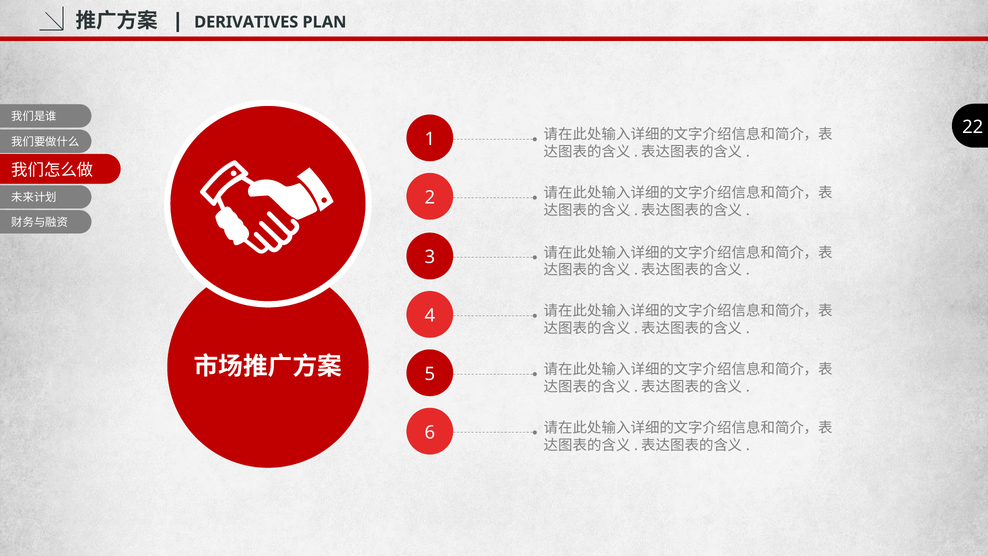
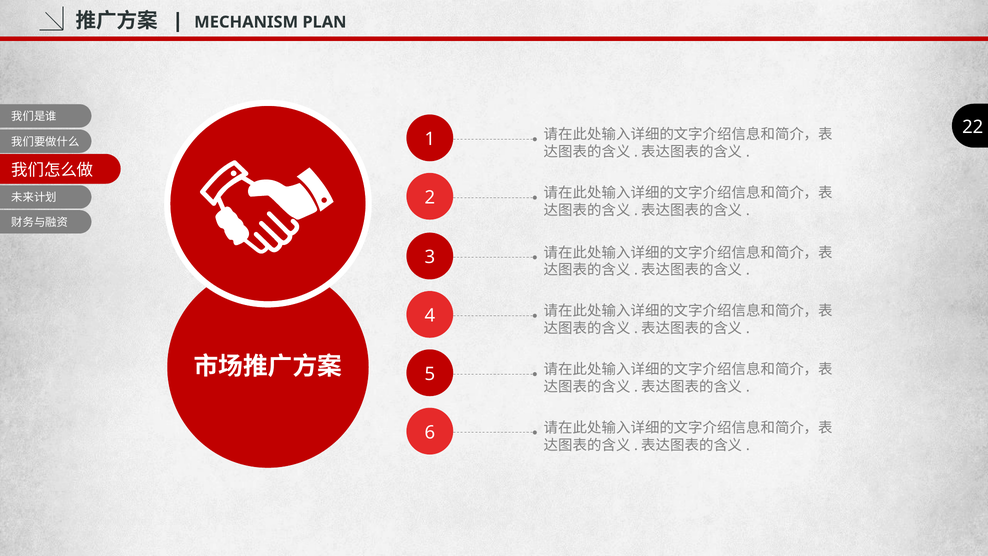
DERIVATIVES: DERIVATIVES -> MECHANISM (246, 22)
